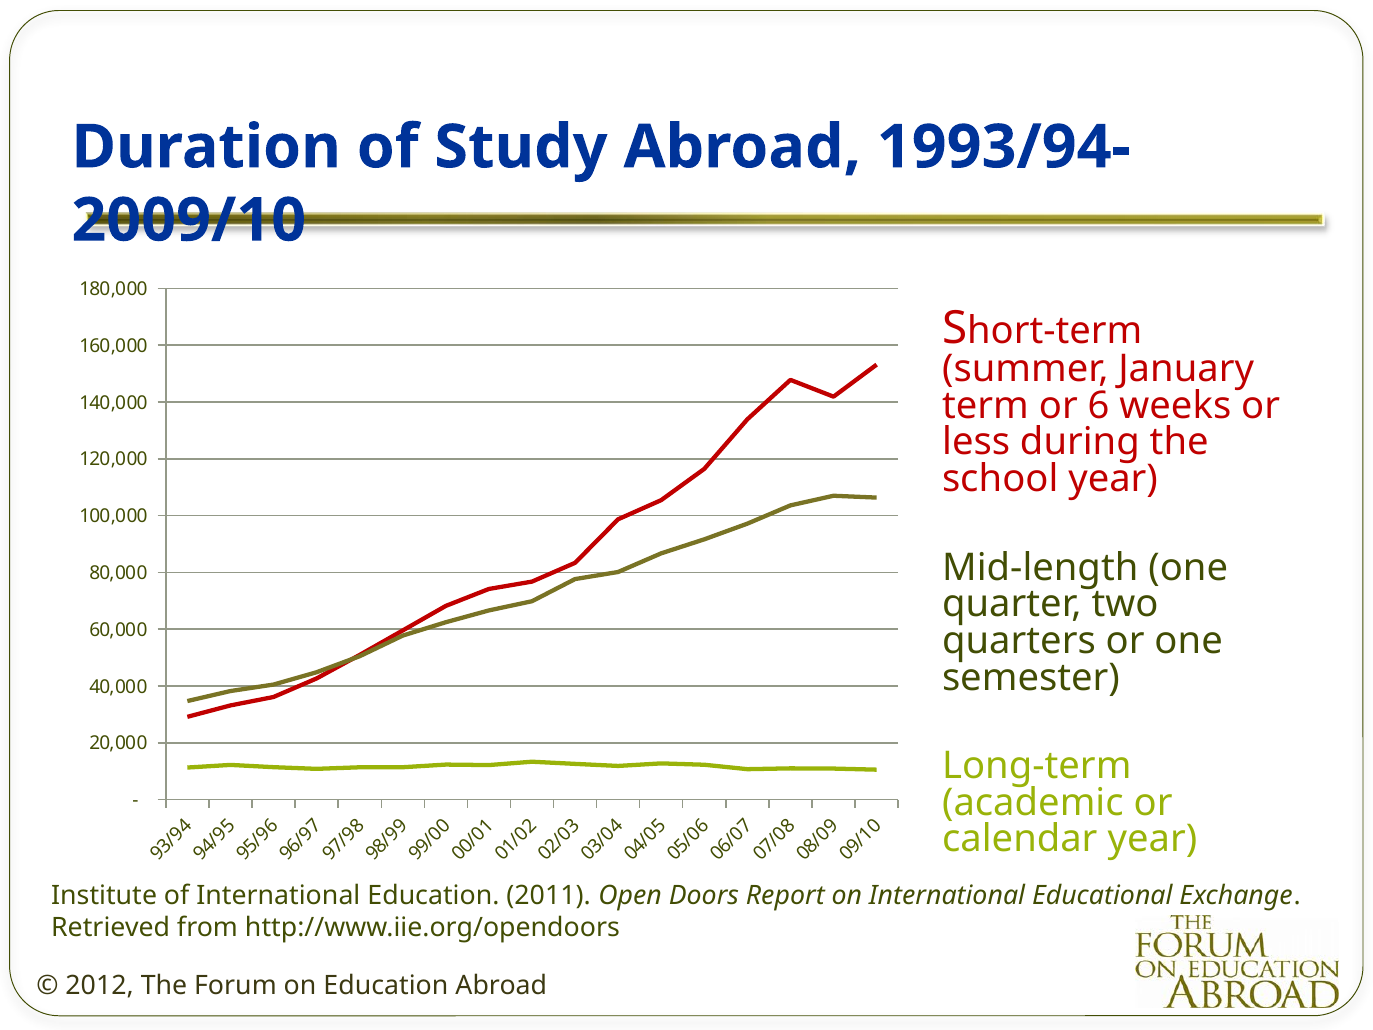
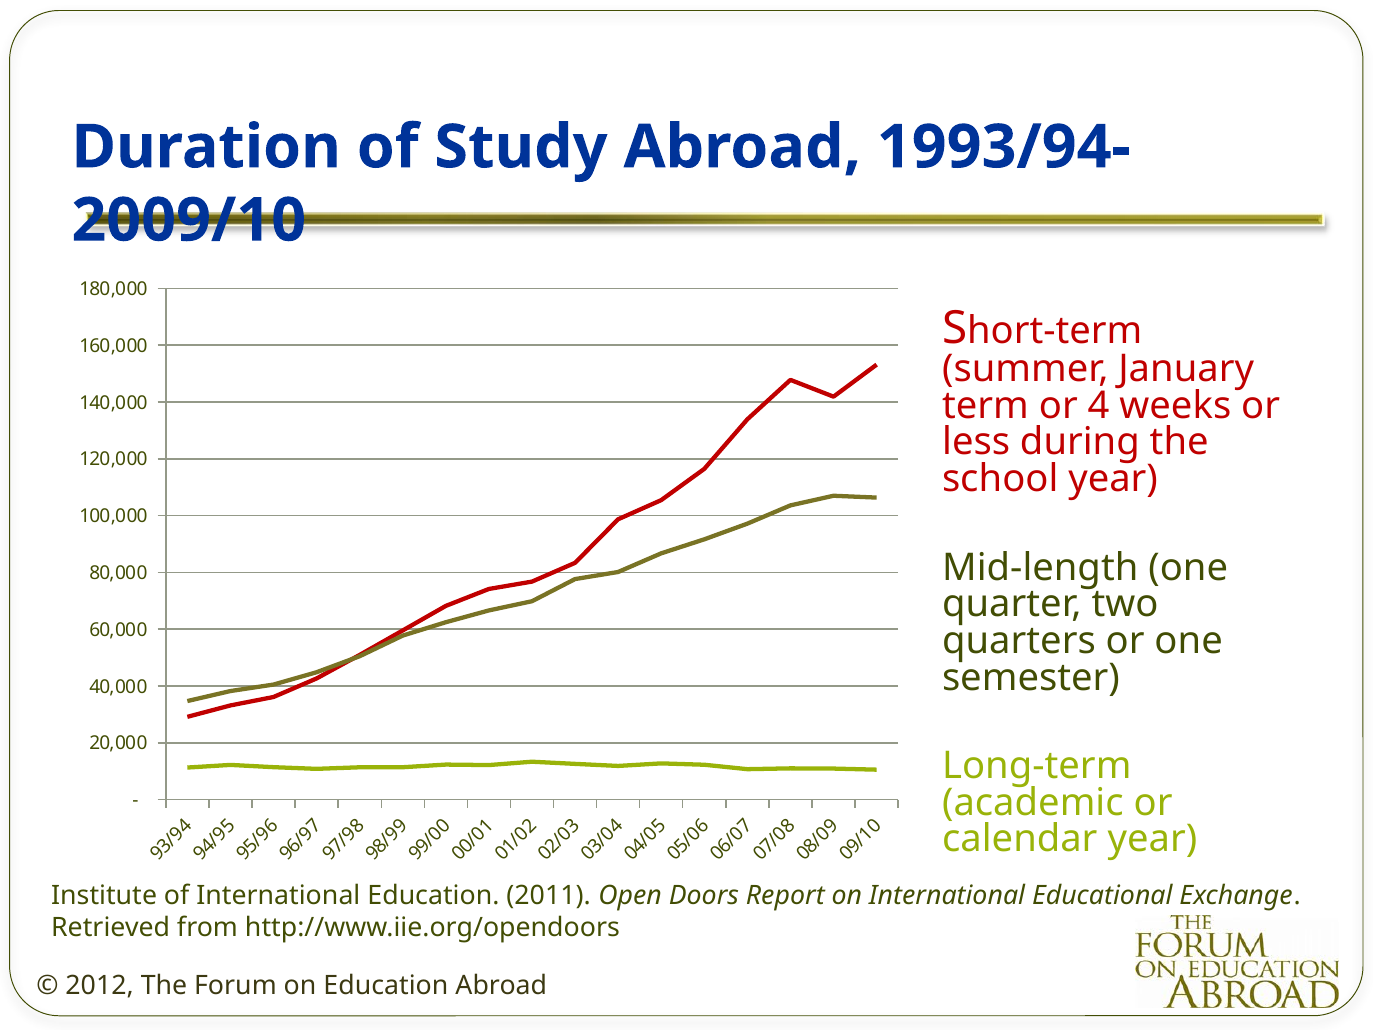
or 6: 6 -> 4 (1099, 406)
